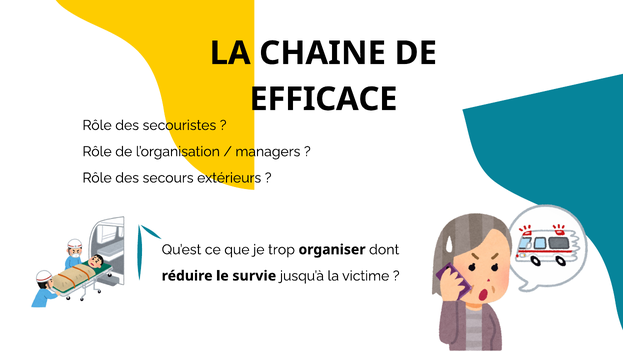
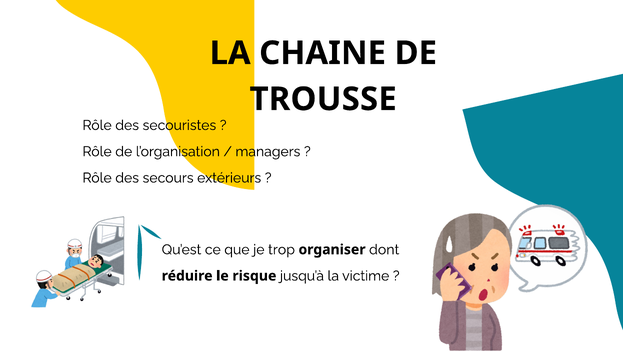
EFFICACE: EFFICACE -> TROUSSE (323, 99)
survie: survie -> risque (254, 275)
